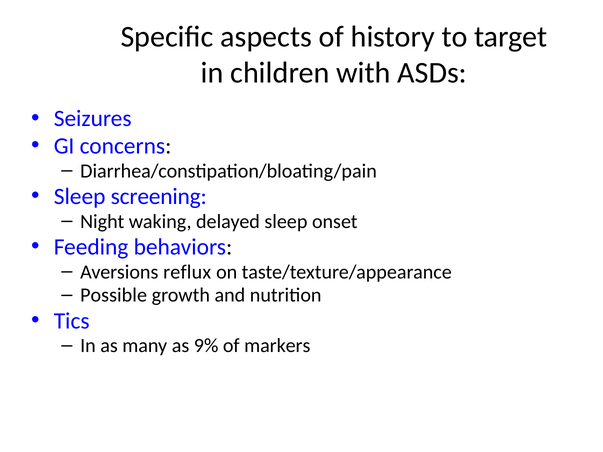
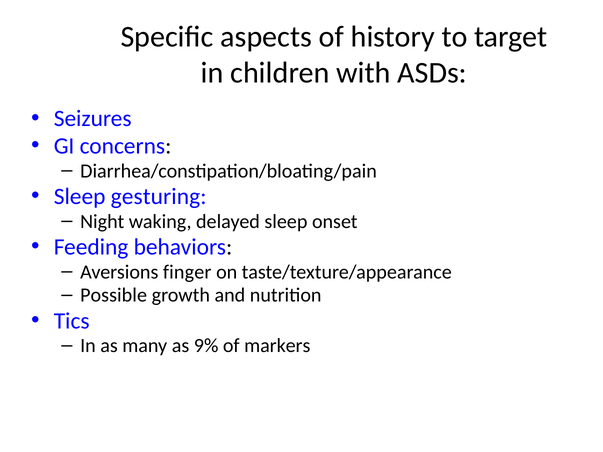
screening: screening -> gesturing (159, 197)
reflux: reflux -> finger (187, 272)
